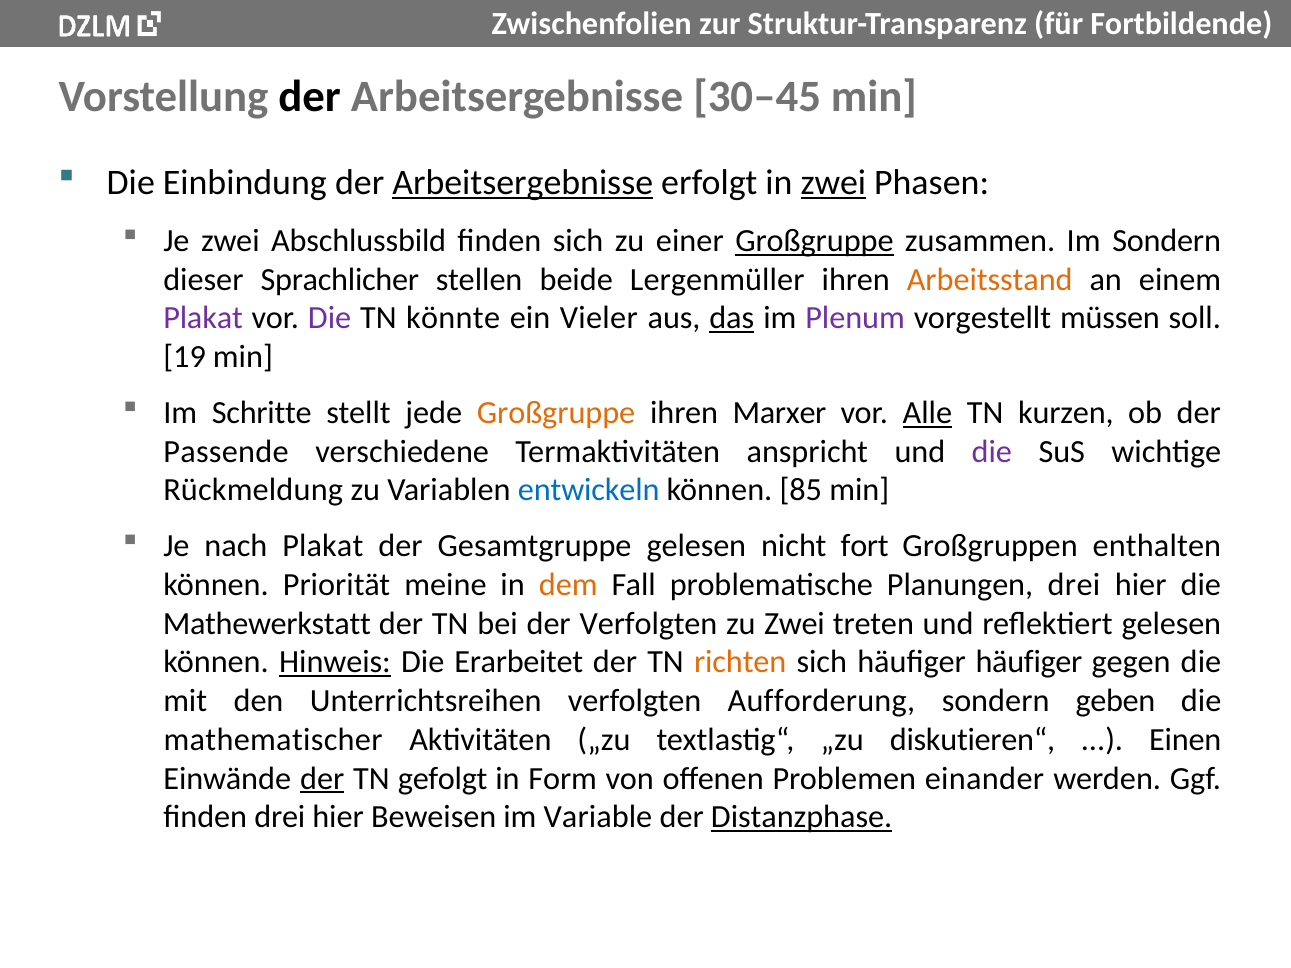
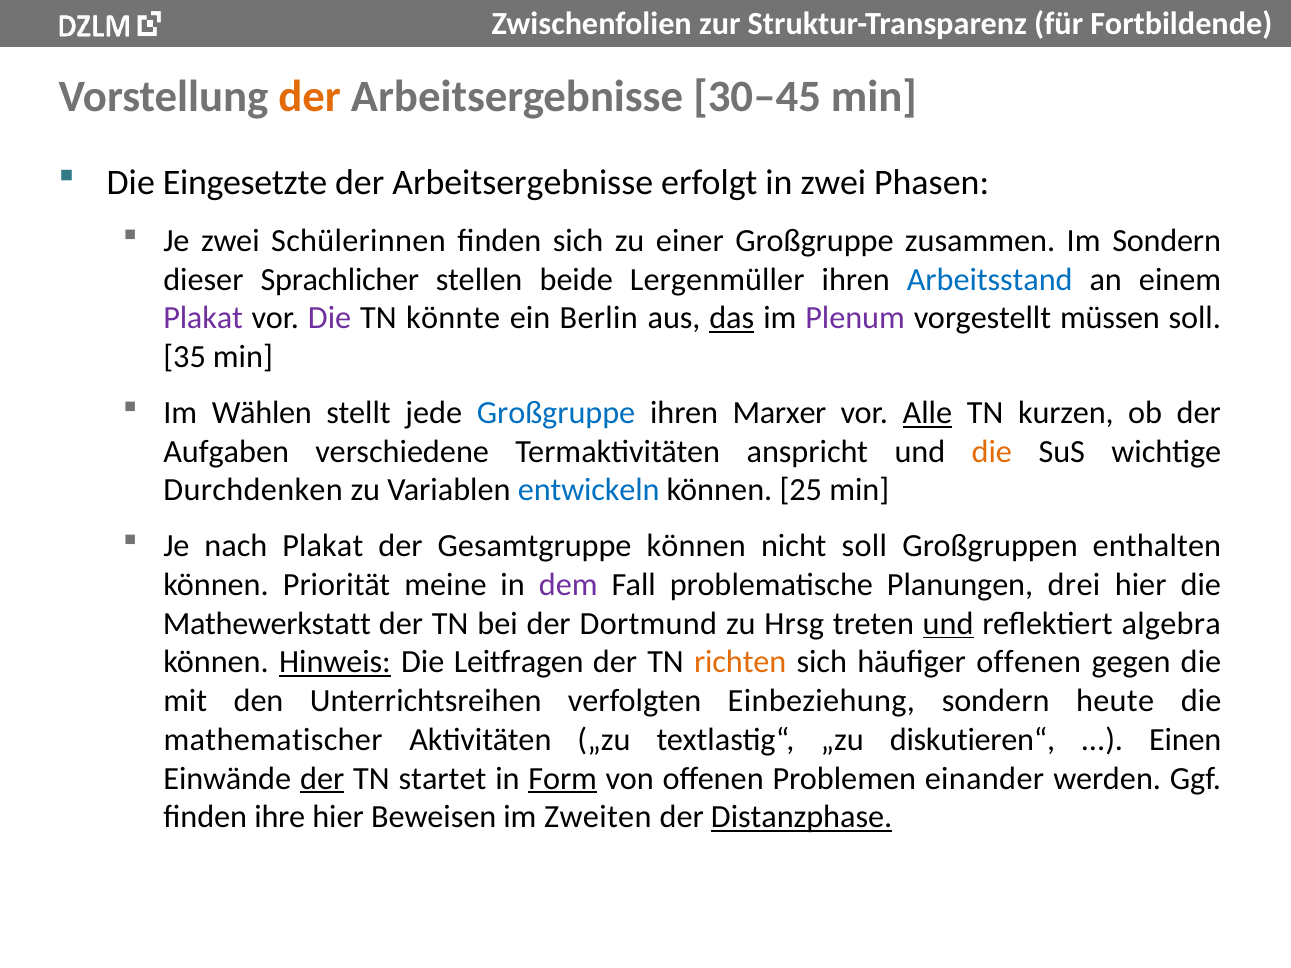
der colour: black -> orange (310, 97)
Einbindung: Einbindung -> Eingesetzte (245, 183)
Arbeitsergebnisse underline: present -> none (523, 183)
zwei underline: present -> none (833, 183)
Abschlussbild: Abschlussbild -> Schülerinnen (358, 241)
Großgruppe underline: present -> none (814, 241)
Arbeitsstand colour: orange -> blue (990, 279)
Vieler: Vieler -> Berlin (599, 318)
19: 19 -> 35 (185, 357)
Schritte: Schritte -> Wählen (262, 413)
Großgruppe colour: orange -> blue (556, 413)
Passende: Passende -> Aufgaben (226, 452)
die colour: purple -> orange (992, 452)
Rückmeldung: Rückmeldung -> Durchdenken (253, 490)
85: 85 -> 25 (801, 490)
Gesamtgruppe gelesen: gelesen -> können (696, 546)
nicht fort: fort -> soll (864, 546)
dem colour: orange -> purple (568, 585)
der Verfolgten: Verfolgten -> Dortmund (648, 624)
zu Zwei: Zwei -> Hrsg (794, 624)
und underline: none -> present (948, 624)
reflektiert gelesen: gelesen -> algebra (1171, 624)
Erarbeitet: Erarbeitet -> Leitfragen (519, 662)
häufiger häufiger: häufiger -> offenen (1029, 662)
Aufforderung: Aufforderung -> Einbeziehung (821, 701)
geben: geben -> heute (1115, 701)
gefolgt: gefolgt -> startet (442, 779)
Form underline: none -> present (563, 779)
finden drei: drei -> ihre (280, 817)
Variable: Variable -> Zweiten (598, 817)
